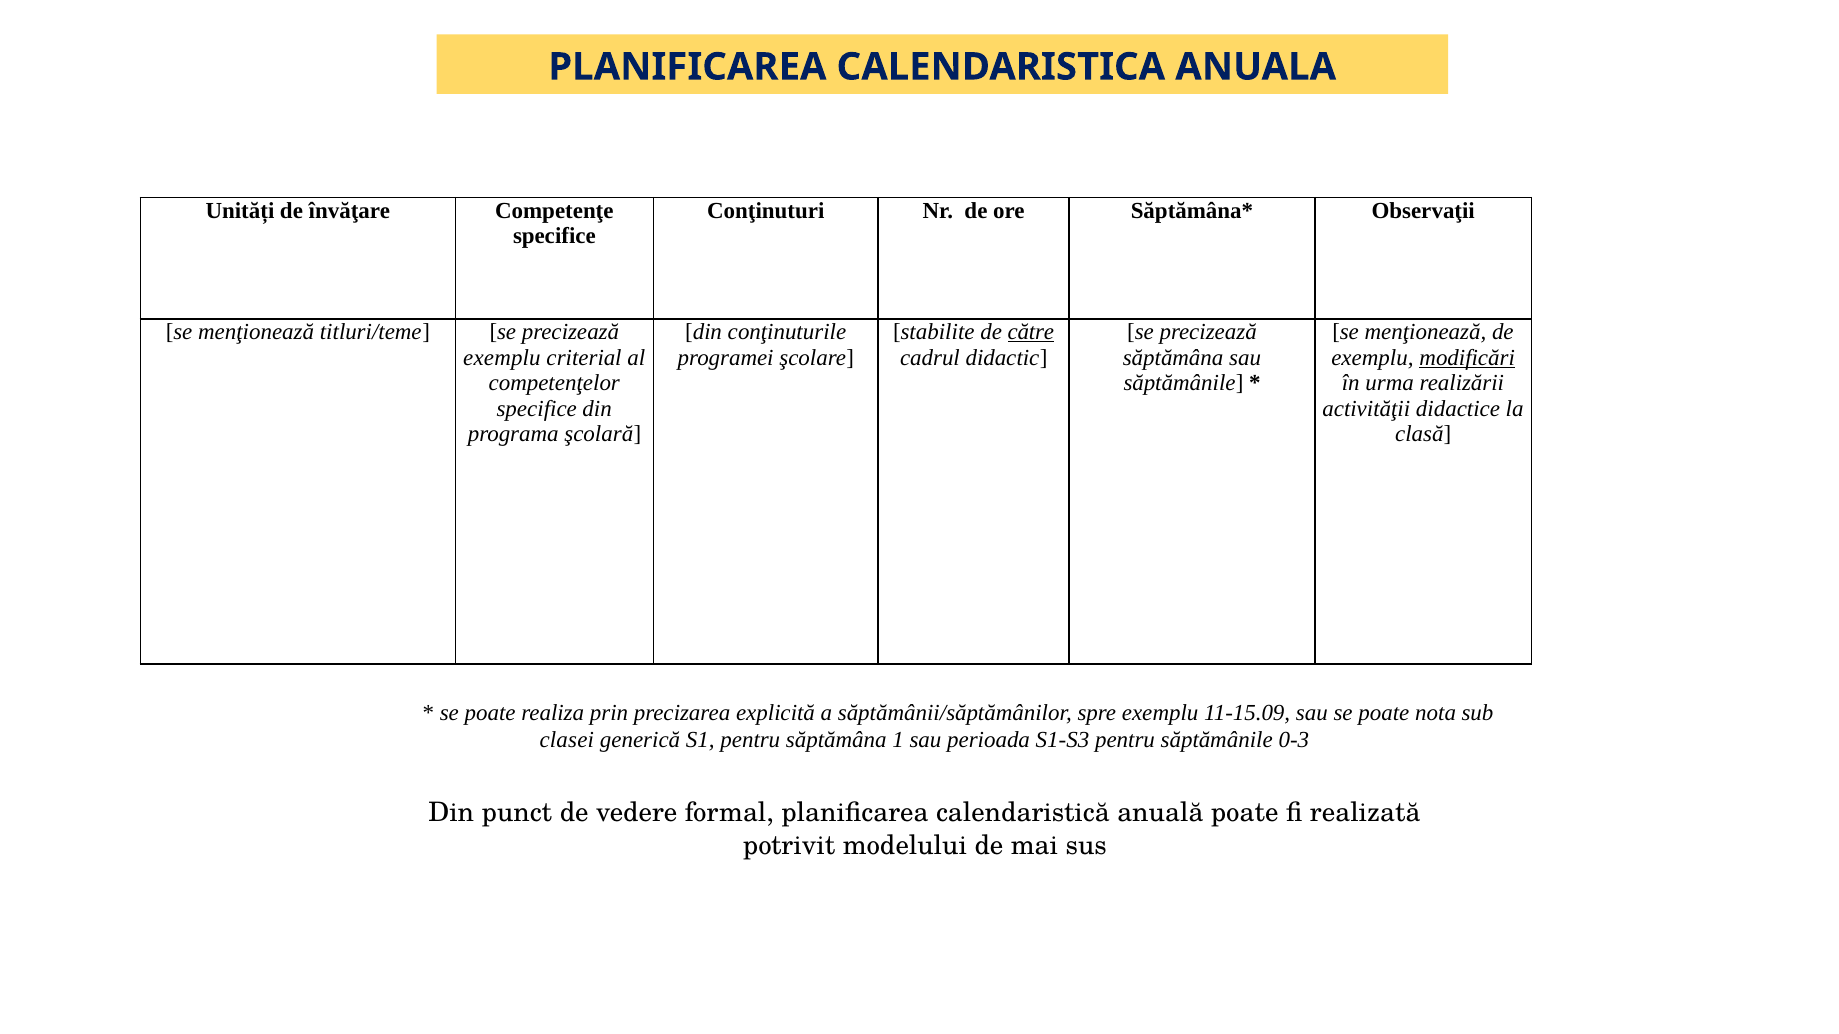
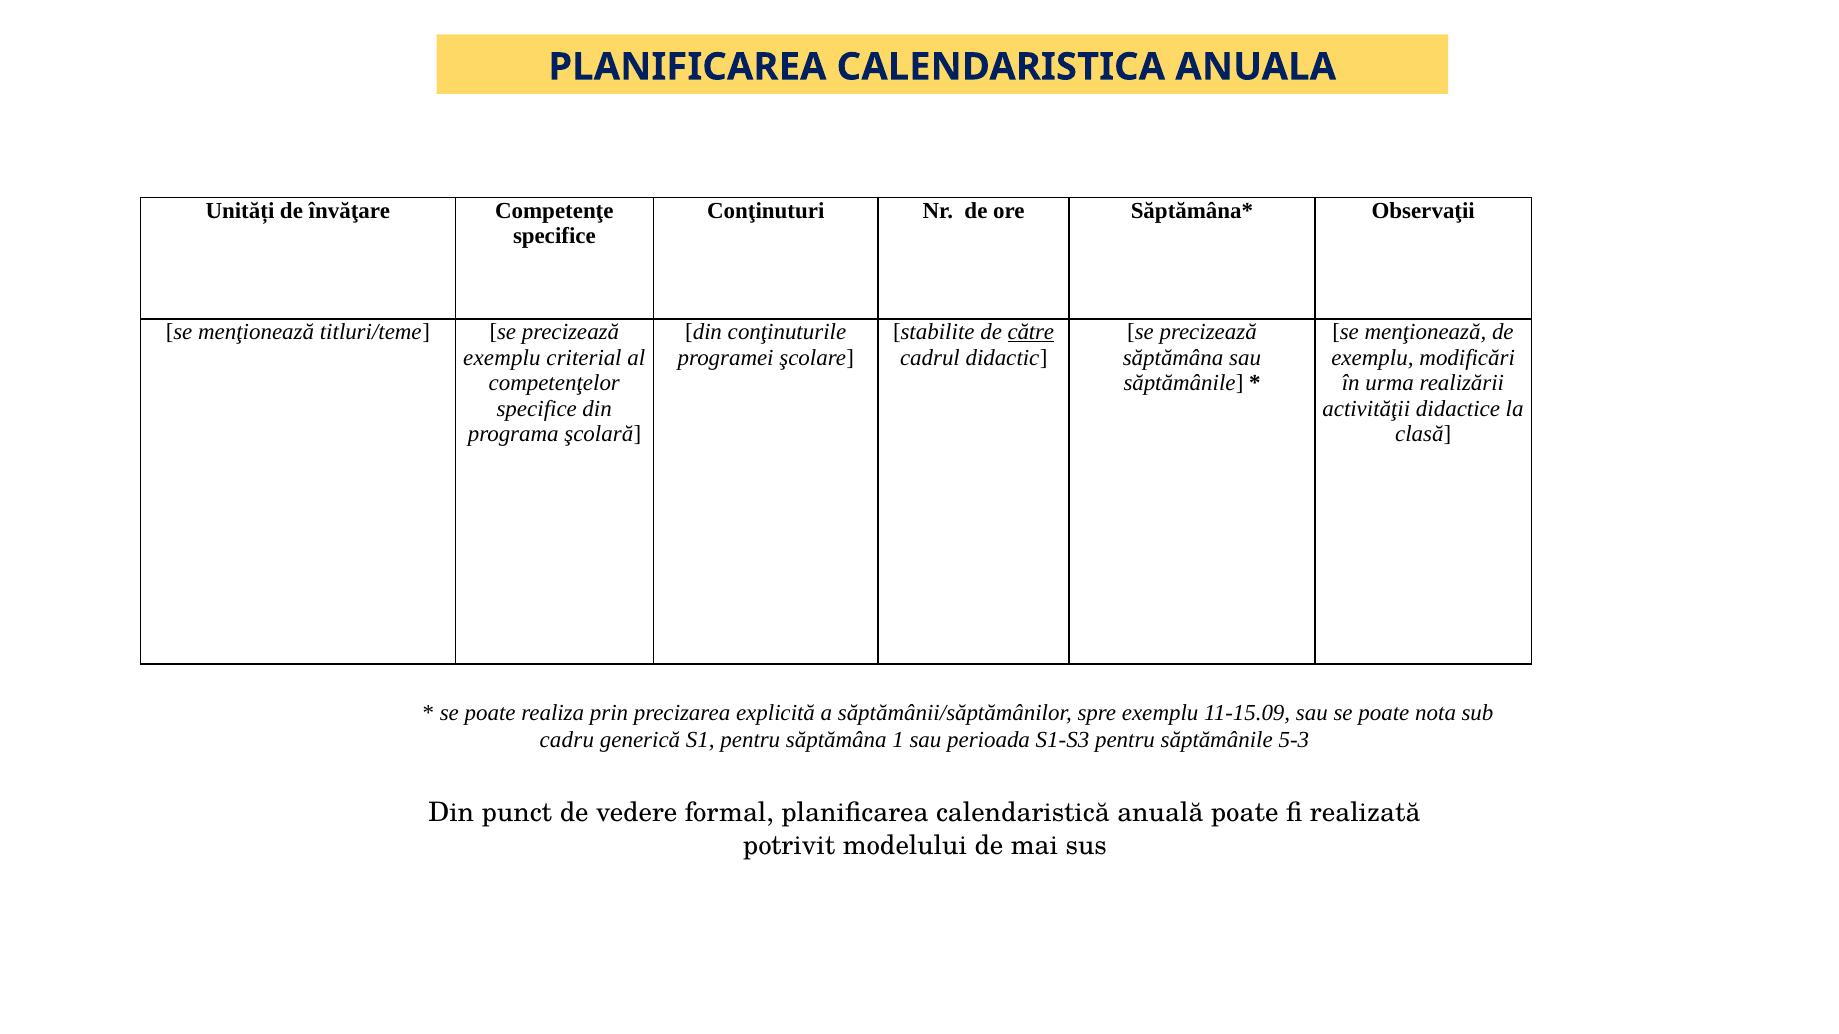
modificări underline: present -> none (1467, 358)
clasei: clasei -> cadru (567, 741)
0-3: 0-3 -> 5-3 (1294, 741)
